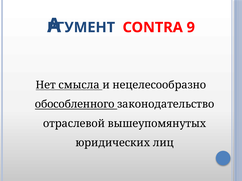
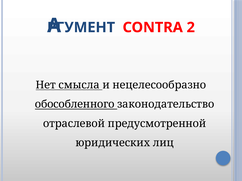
9: 9 -> 2 (191, 27)
вышеупомянутых: вышеупомянутых -> предусмотренной (157, 124)
